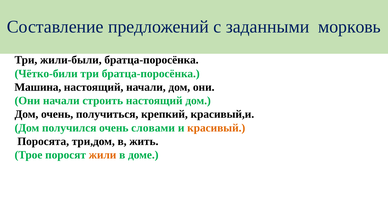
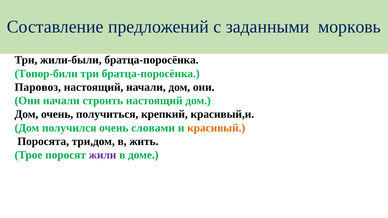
Чётко-били: Чётко-били -> Топор-били (46, 74)
Машина: Машина -> Паровоз (38, 87)
жили colour: orange -> purple (103, 155)
